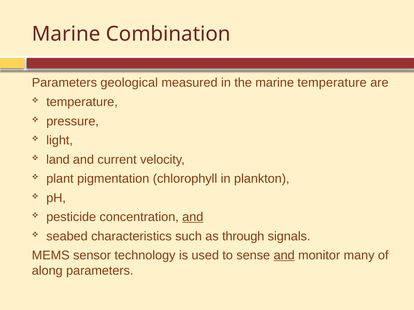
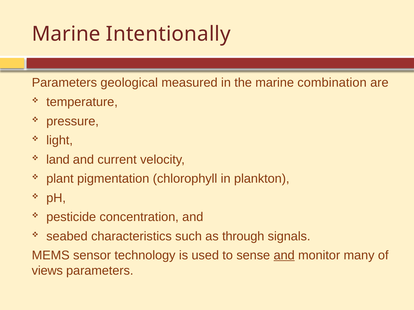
Combination: Combination -> Intentionally (168, 34)
marine temperature: temperature -> combination (332, 83)
and underline: present -> none (193, 217)
along: along -> views (47, 271)
